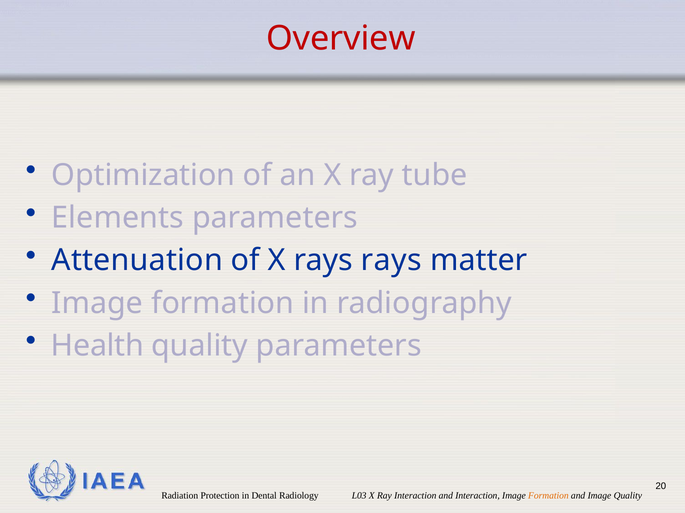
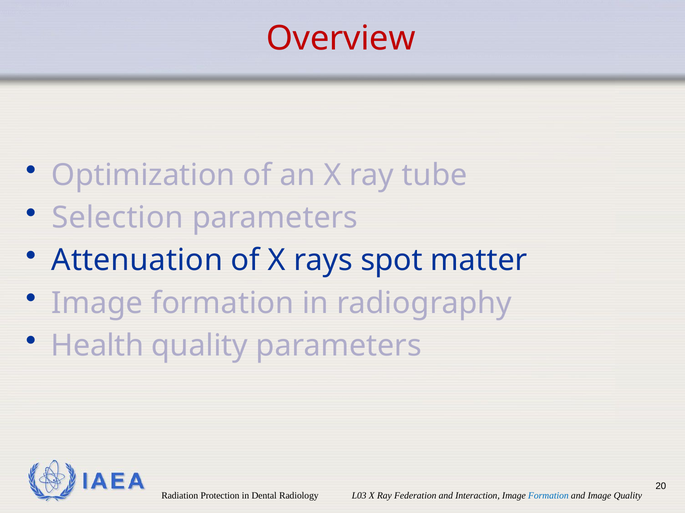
Elements: Elements -> Selection (118, 218)
rays rays: rays -> spot (392, 261)
Ray Interaction: Interaction -> Federation (415, 496)
Formation colour: orange -> blue (548, 496)
